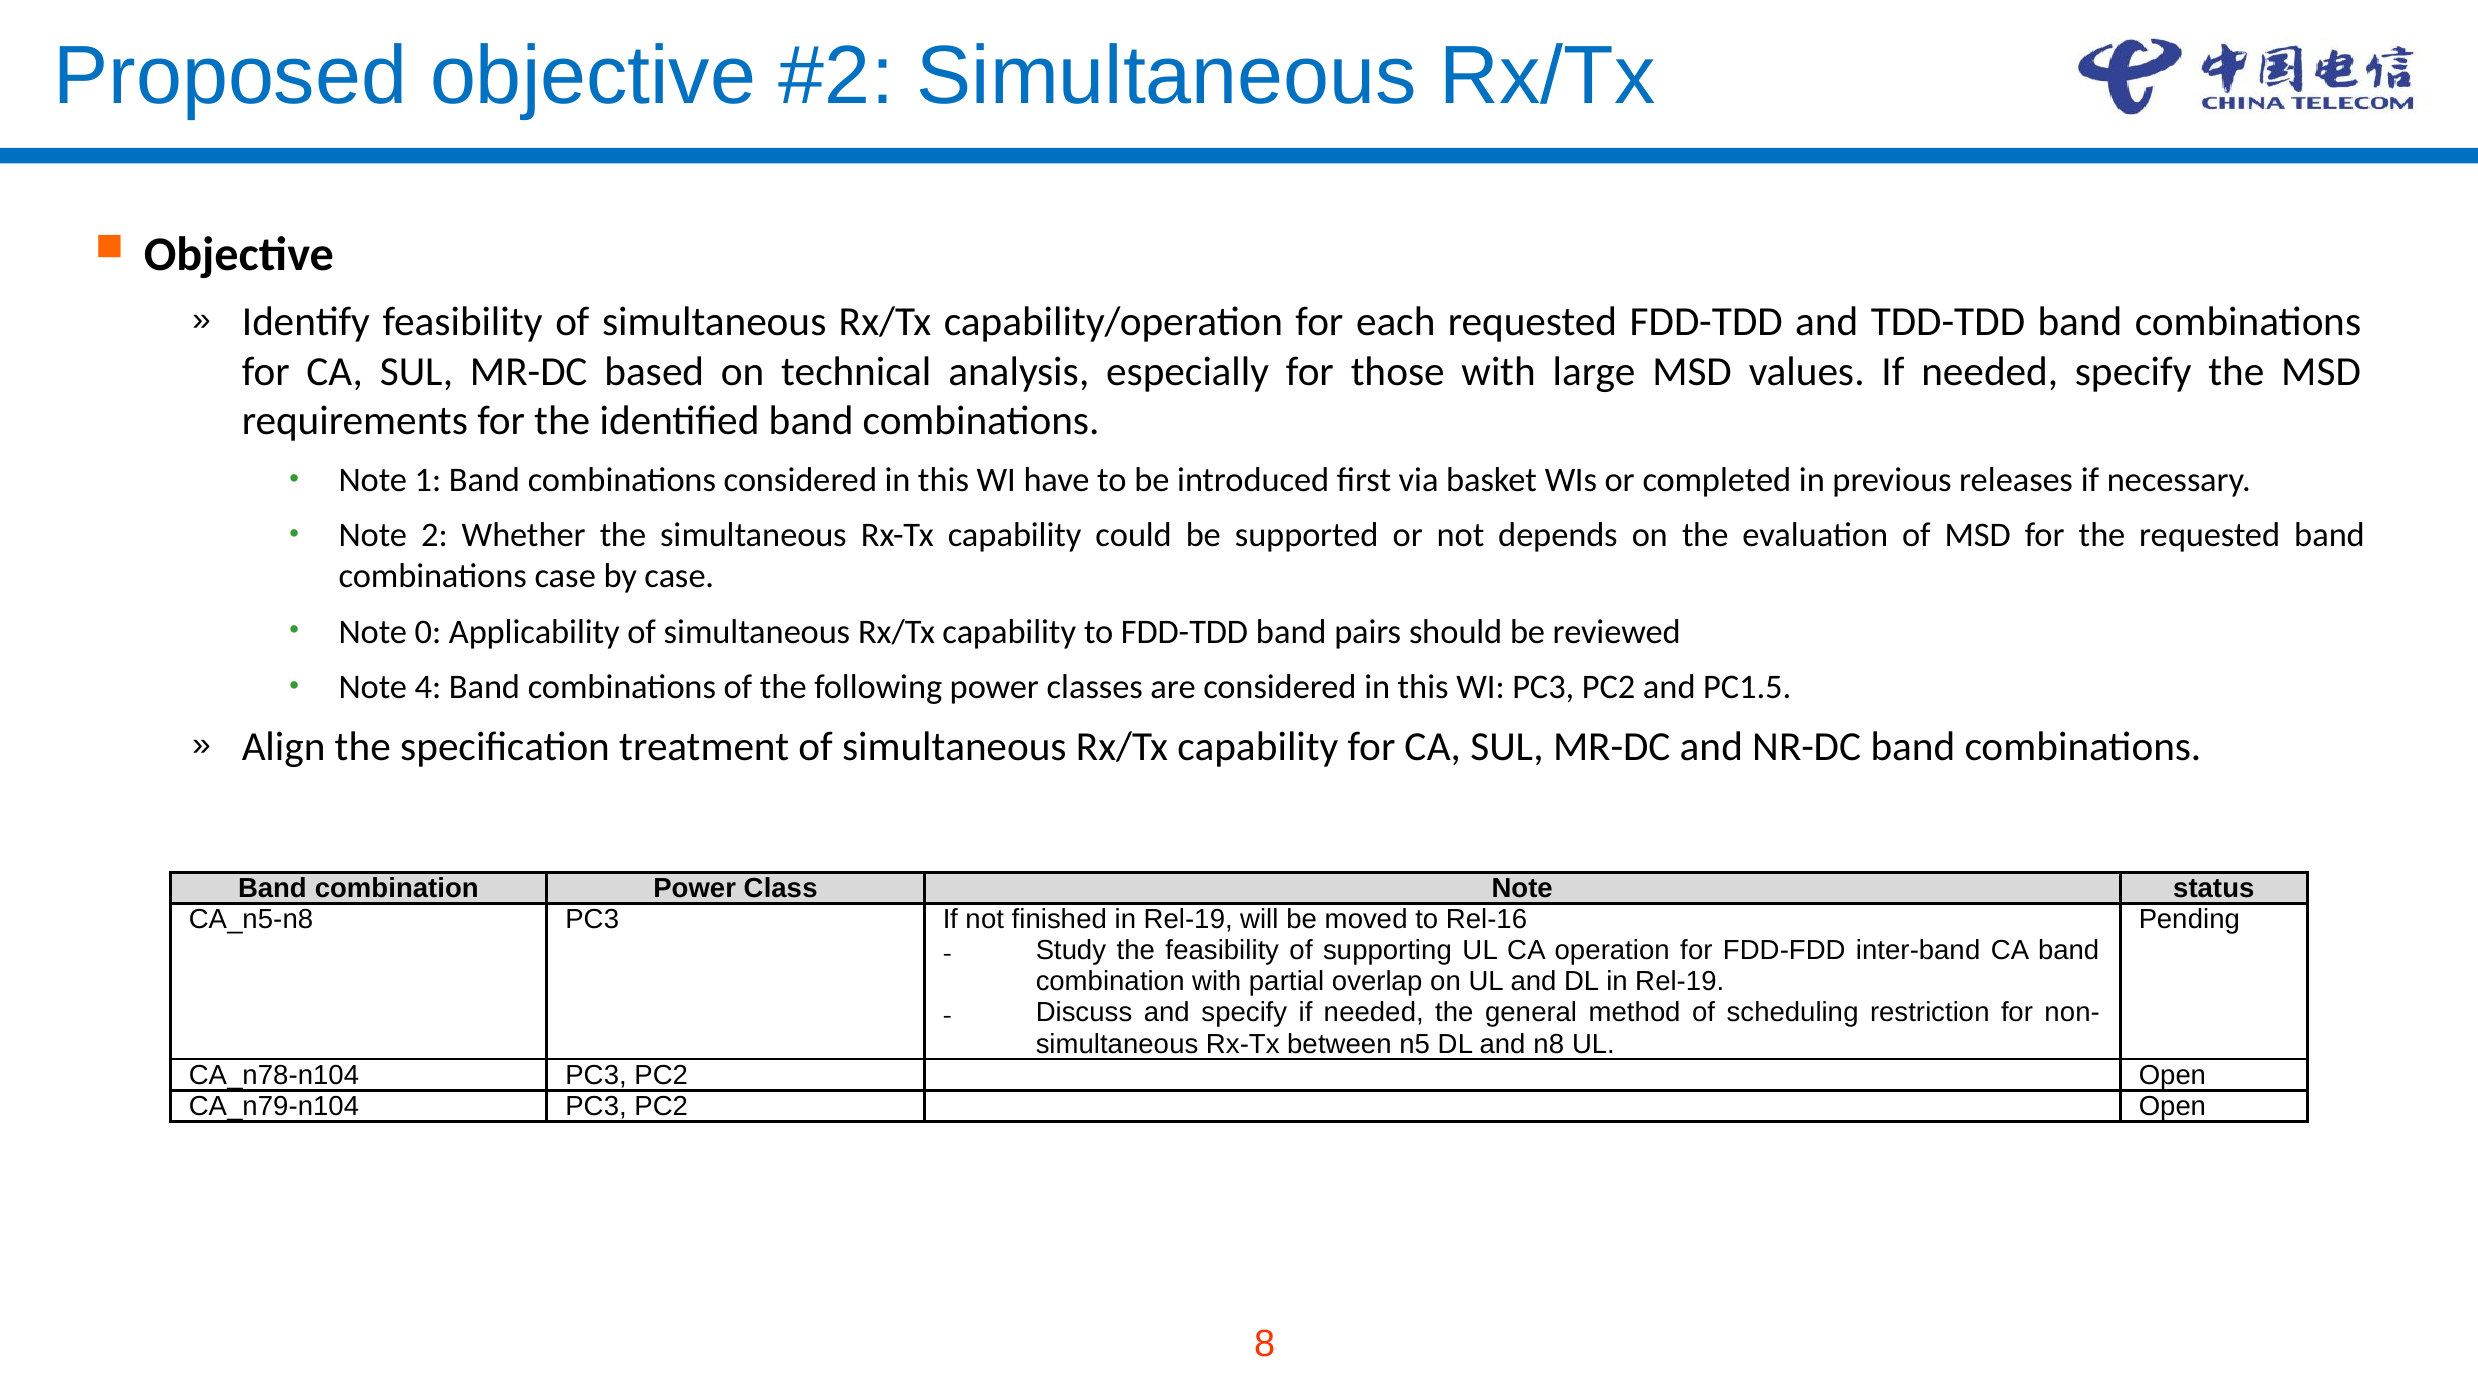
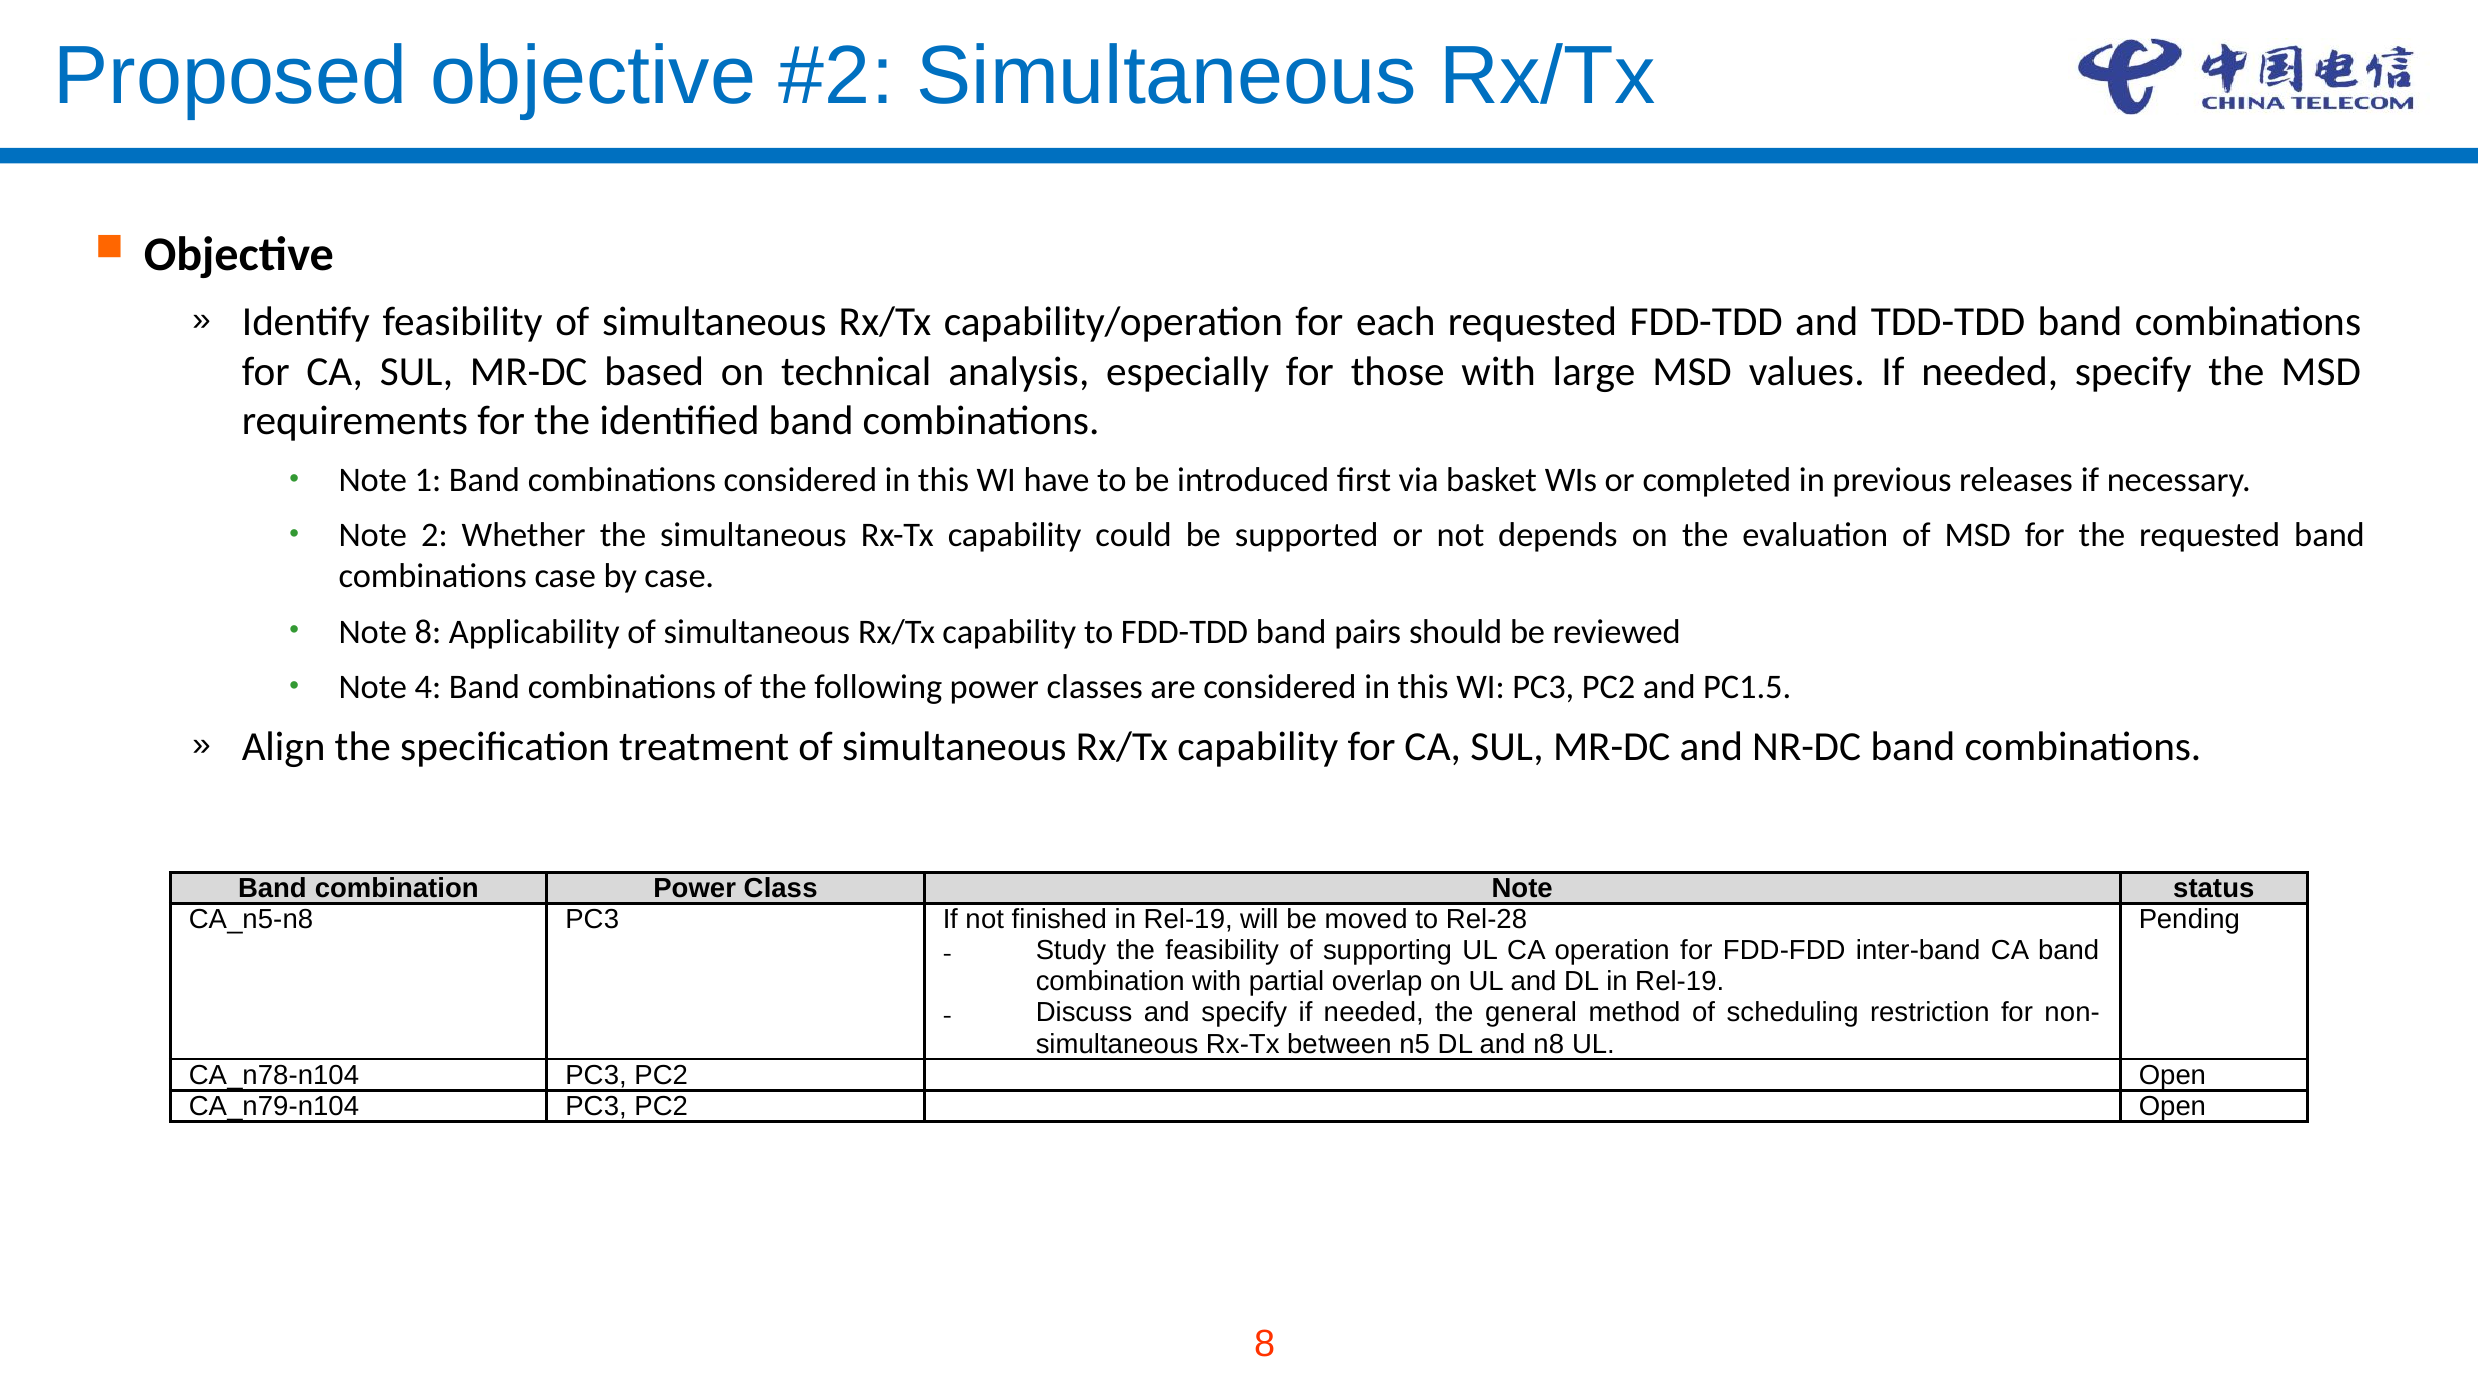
Note 0: 0 -> 8 (428, 632)
Rel-16: Rel-16 -> Rel-28 (1487, 920)
